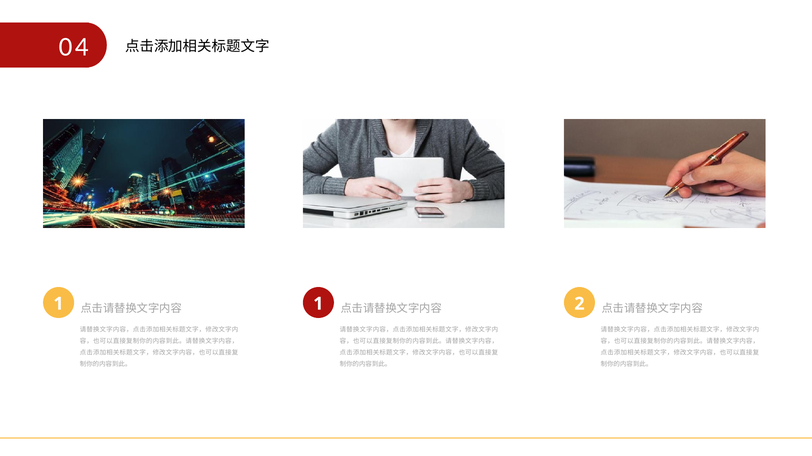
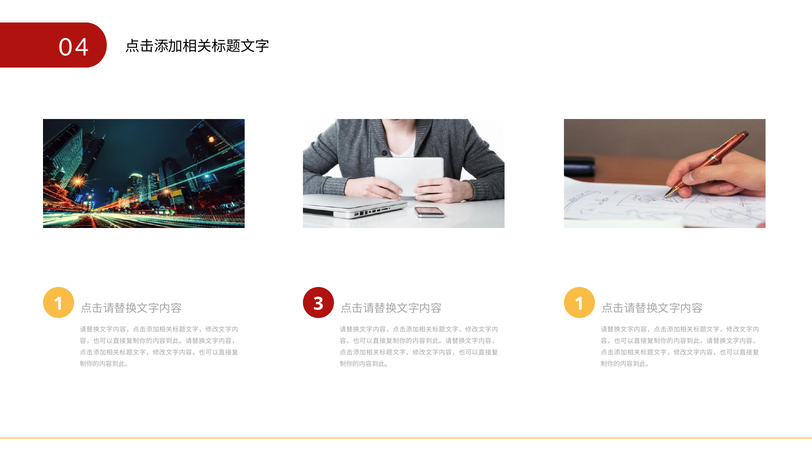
1: 1 -> 3 (318, 304)
2: 2 -> 1 (579, 304)
